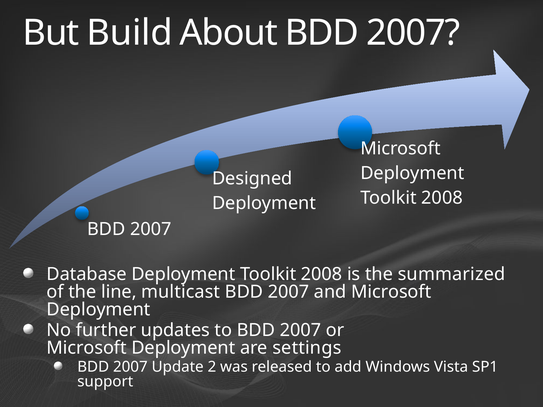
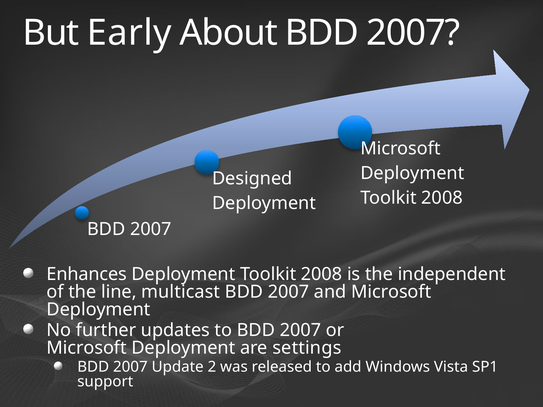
Build: Build -> Early (129, 33)
Database: Database -> Enhances (87, 274)
summarized: summarized -> independent (452, 274)
